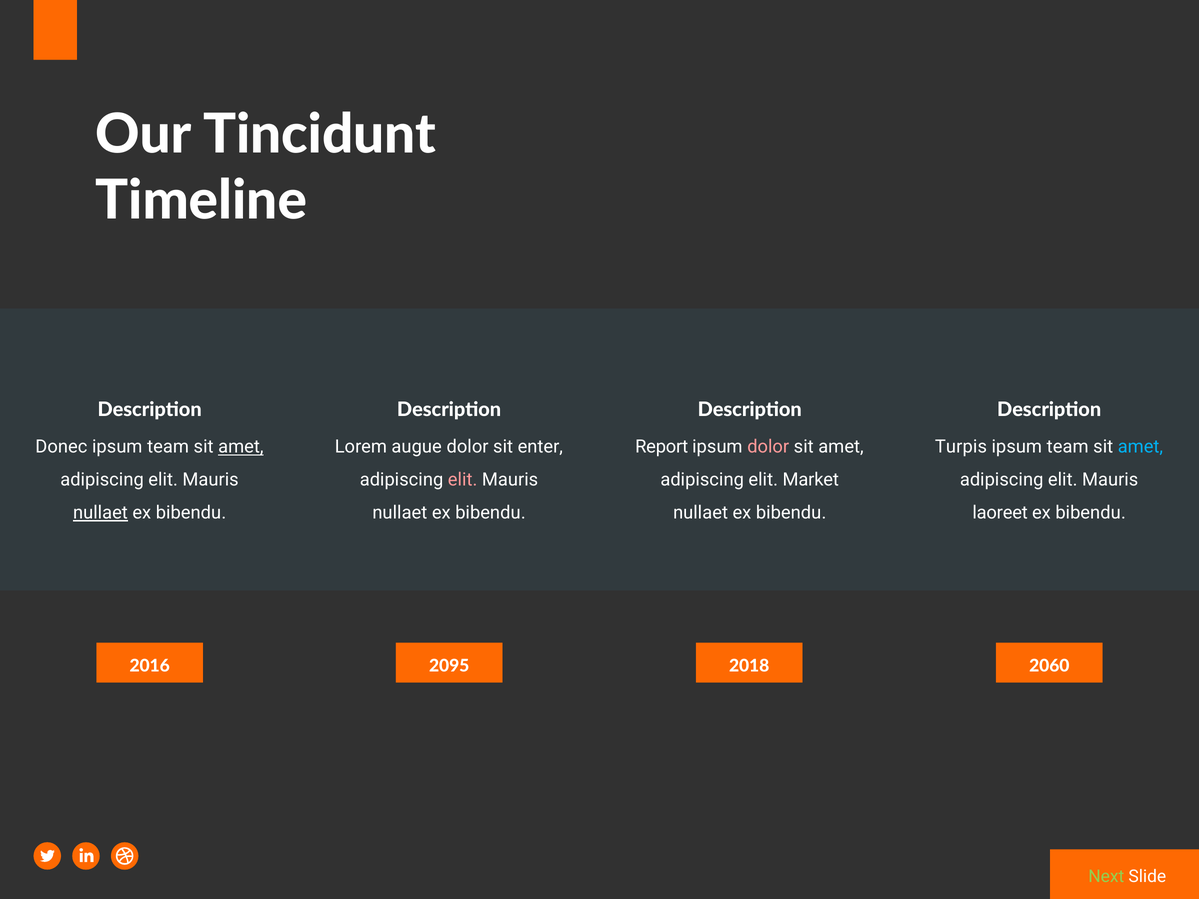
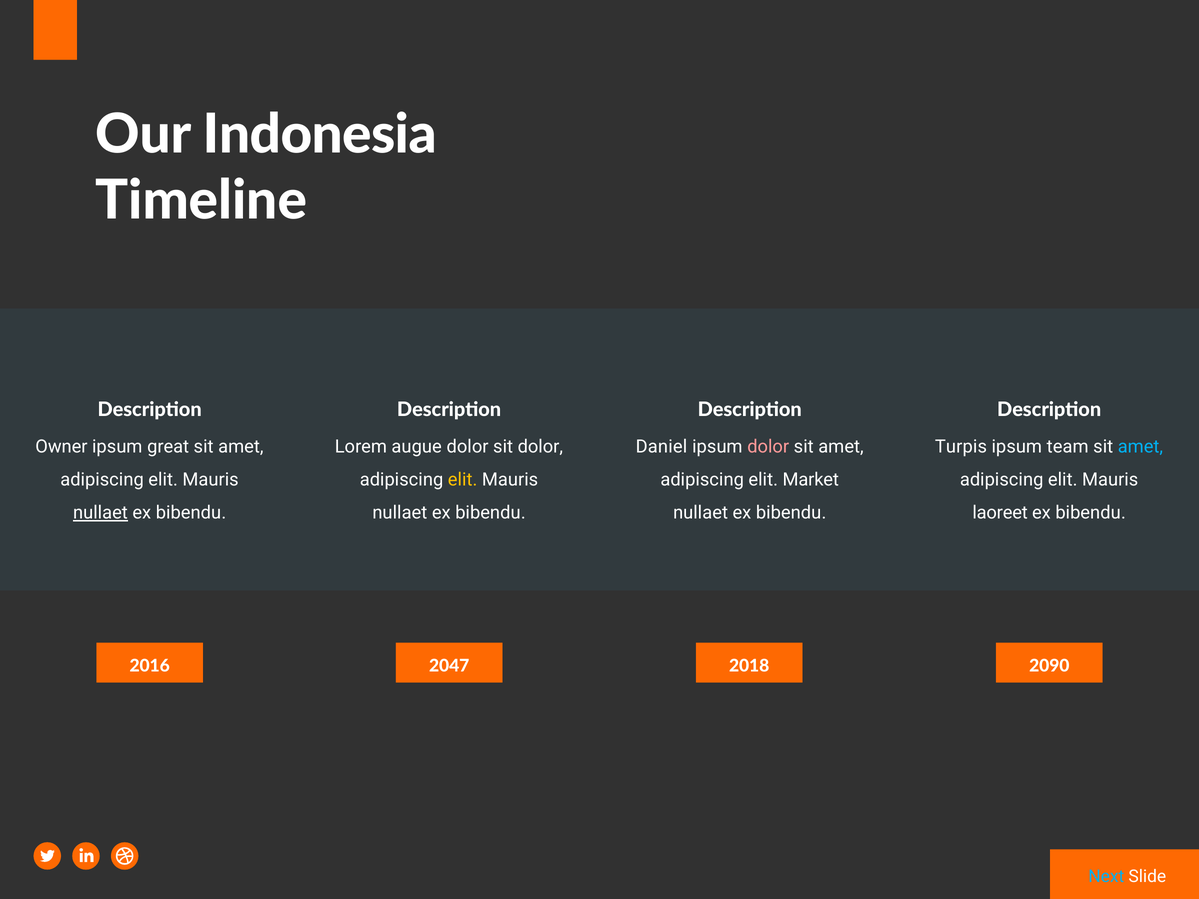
Tincidunt: Tincidunt -> Indonesia (320, 135)
Donec: Donec -> Owner (61, 447)
team: team -> great (168, 447)
amet underline: present -> none (241, 447)
sit enter: enter -> dolor (540, 447)
Report: Report -> Daniel (661, 447)
elit colour: pink -> yellow (463, 480)
2095: 2095 -> 2047 (449, 666)
2060: 2060 -> 2090 (1049, 666)
Next colour: light green -> light blue (1106, 877)
